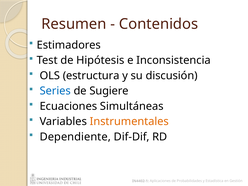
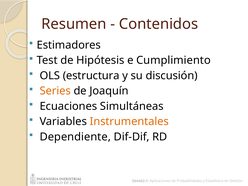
Inconsistencia: Inconsistencia -> Cumplimiento (173, 60)
Series colour: blue -> orange (55, 91)
Sugiere: Sugiere -> Joaquín (109, 91)
